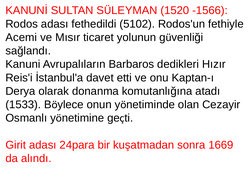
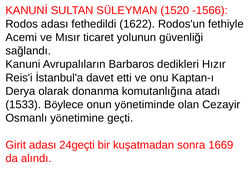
5102: 5102 -> 1622 (137, 24)
24para: 24para -> 24geçti (77, 145)
